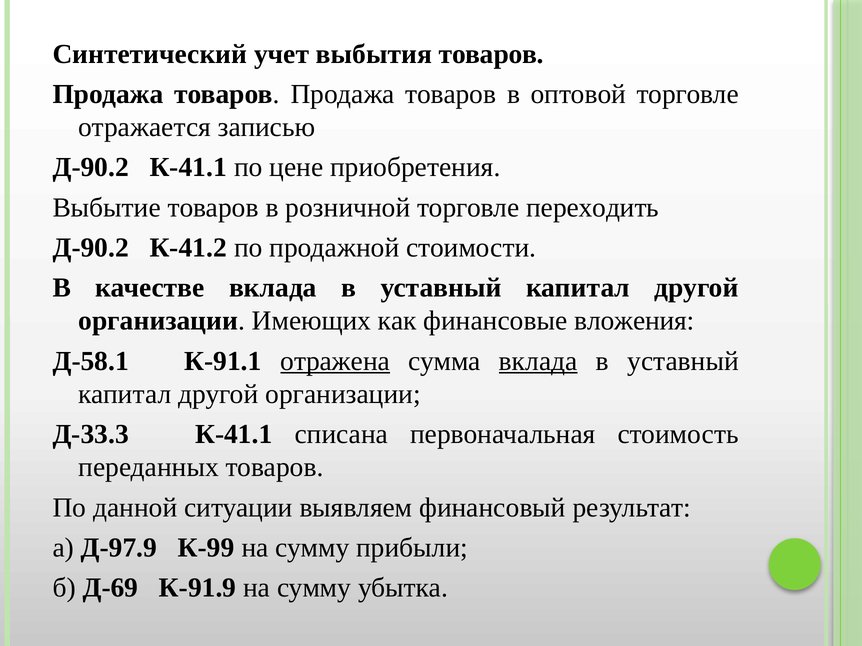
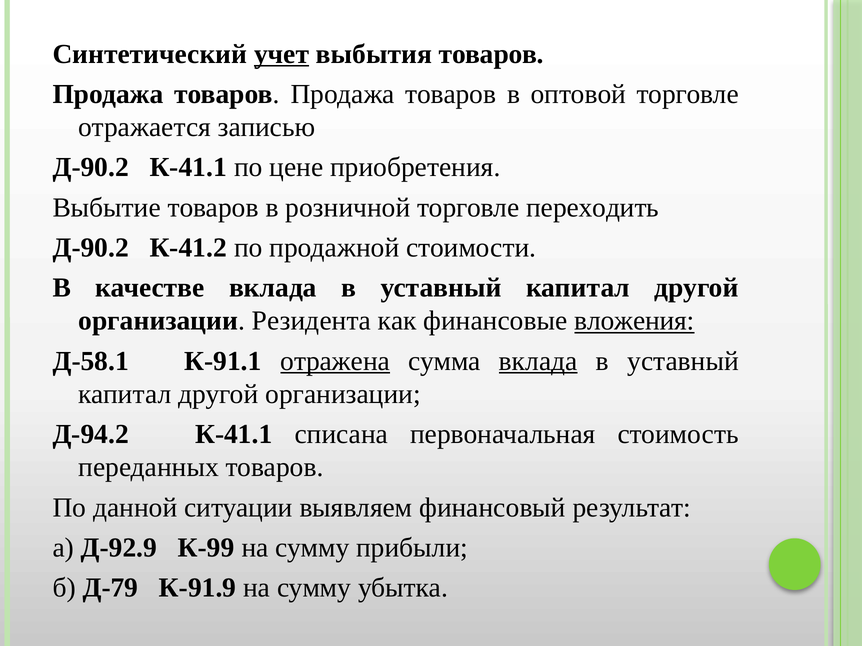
учет underline: none -> present (282, 54)
Имеющих: Имеющих -> Резидента (311, 321)
вложения underline: none -> present (634, 321)
Д-33.3: Д-33.3 -> Д-94.2 (91, 435)
Д-97.9: Д-97.9 -> Д-92.9 (119, 548)
Д-69: Д-69 -> Д-79 (110, 588)
